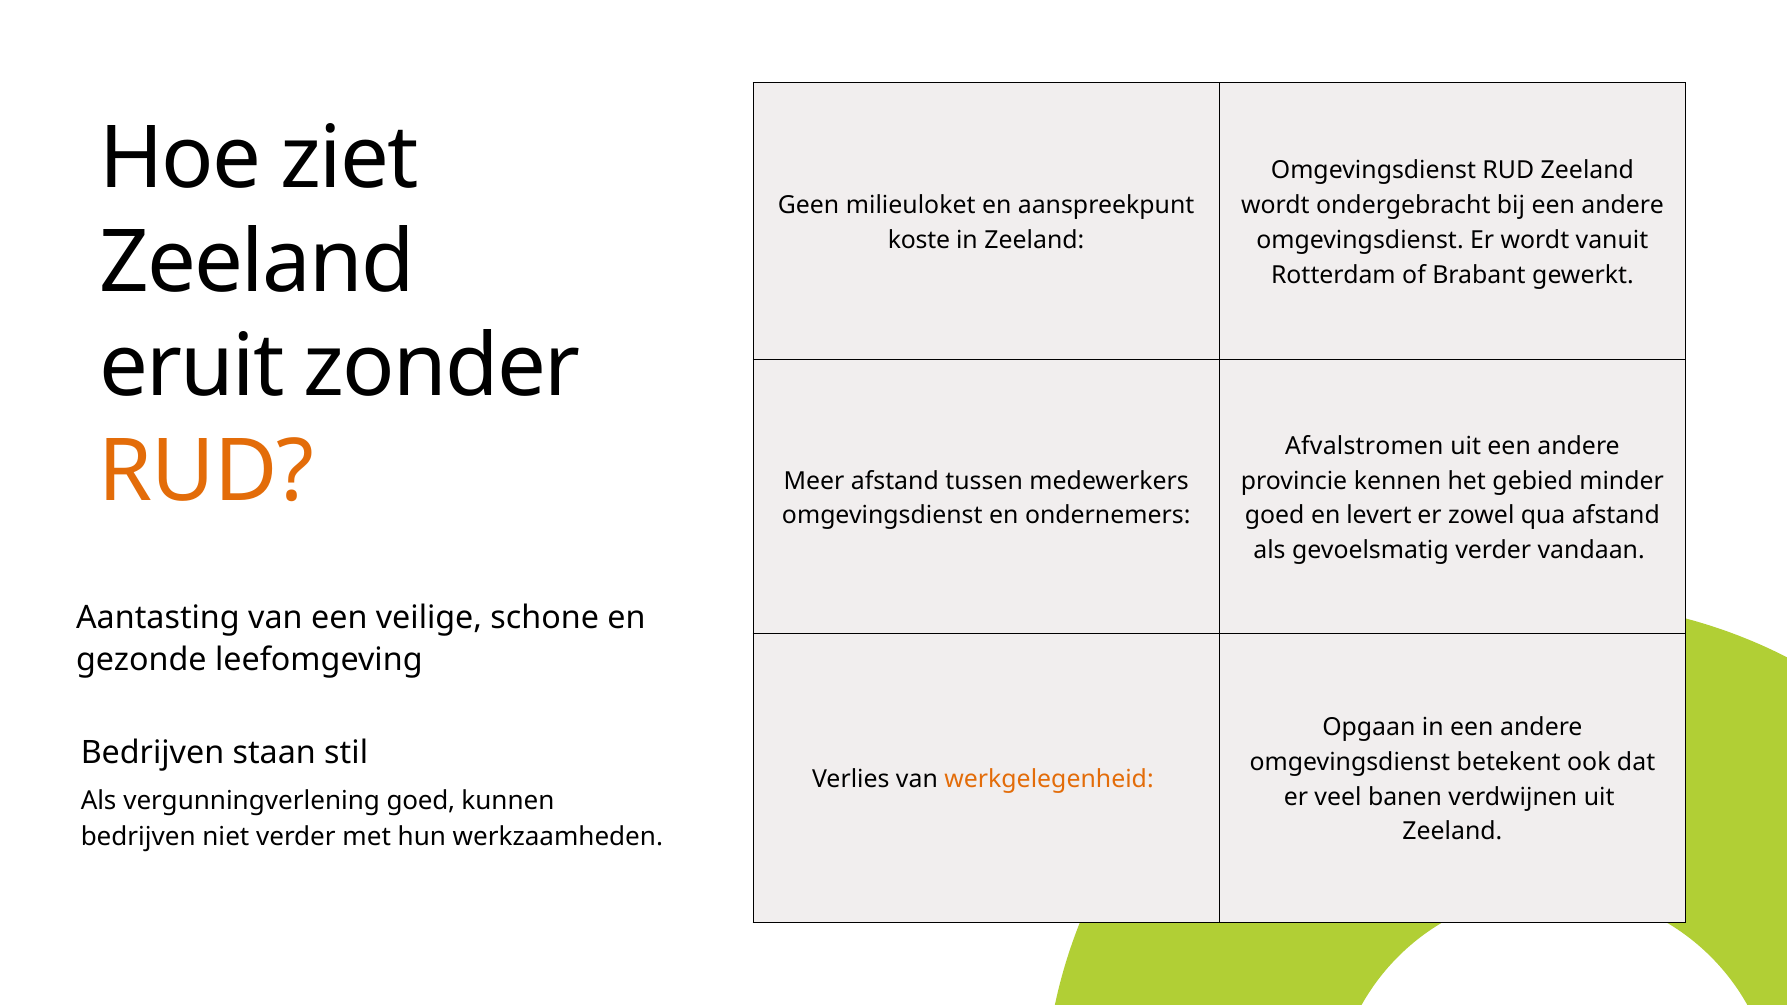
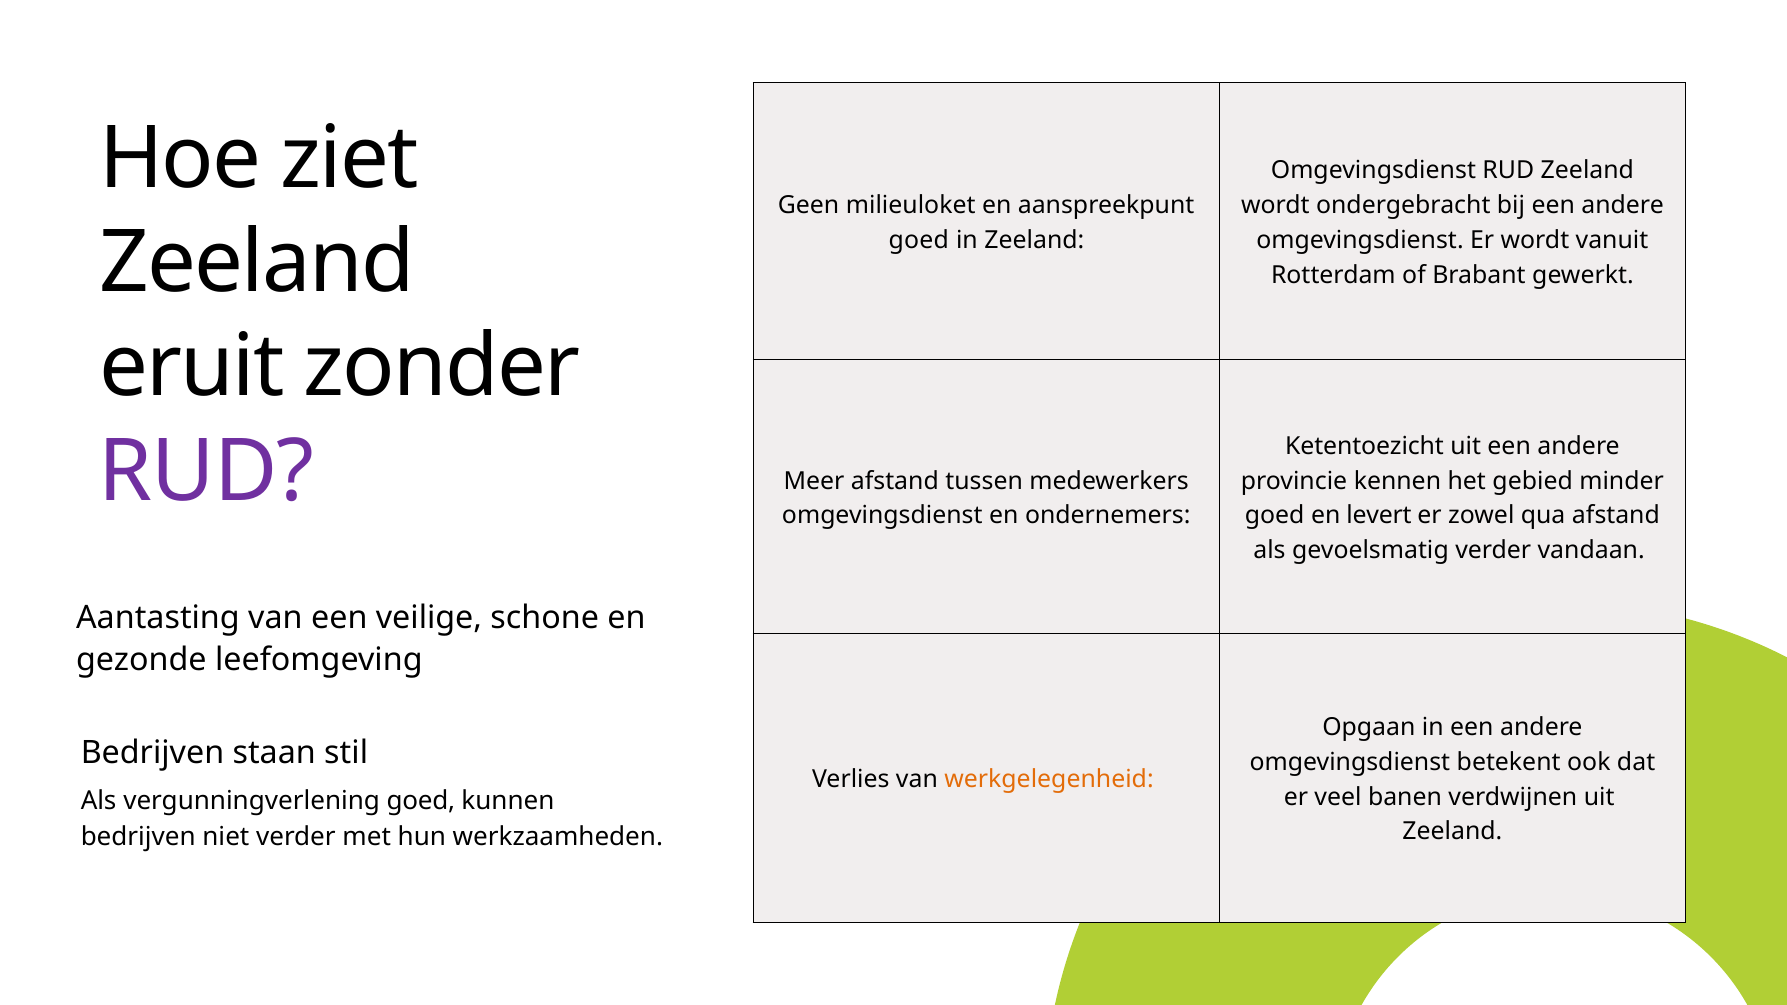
koste: koste -> goed (919, 240)
Afvalstromen: Afvalstromen -> Ketentoezicht (1364, 446)
RUD colour: orange -> purple (206, 472)
